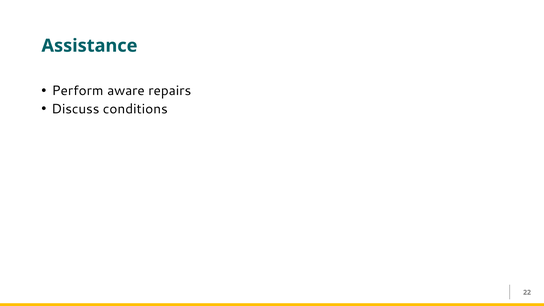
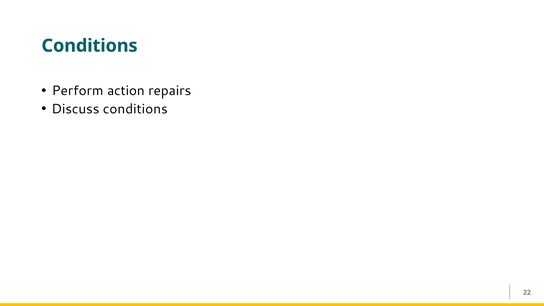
Assistance: Assistance -> Conditions (90, 46)
aware: aware -> action (126, 91)
